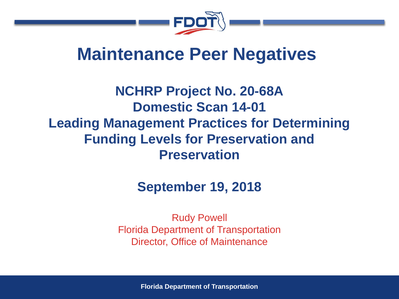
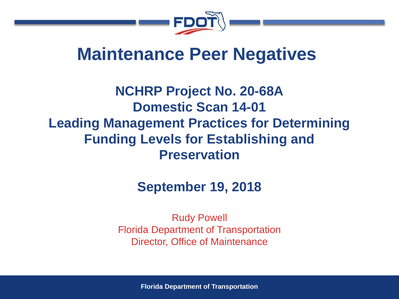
for Preservation: Preservation -> Establishing (247, 139)
